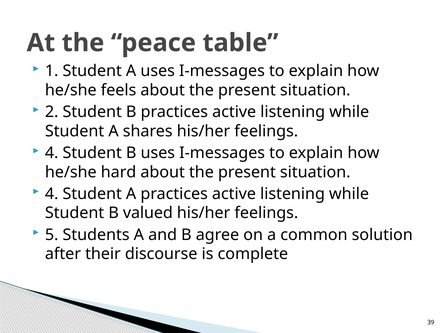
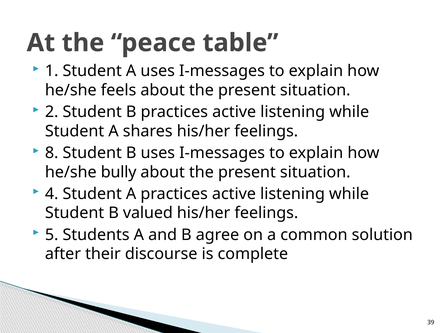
4: 4 -> 8 (52, 153)
hard: hard -> bully (119, 172)
